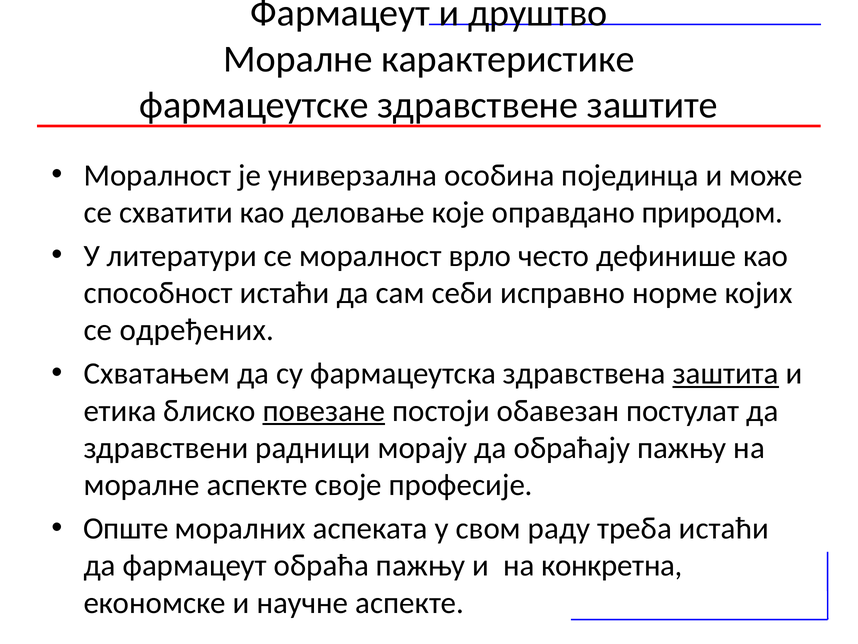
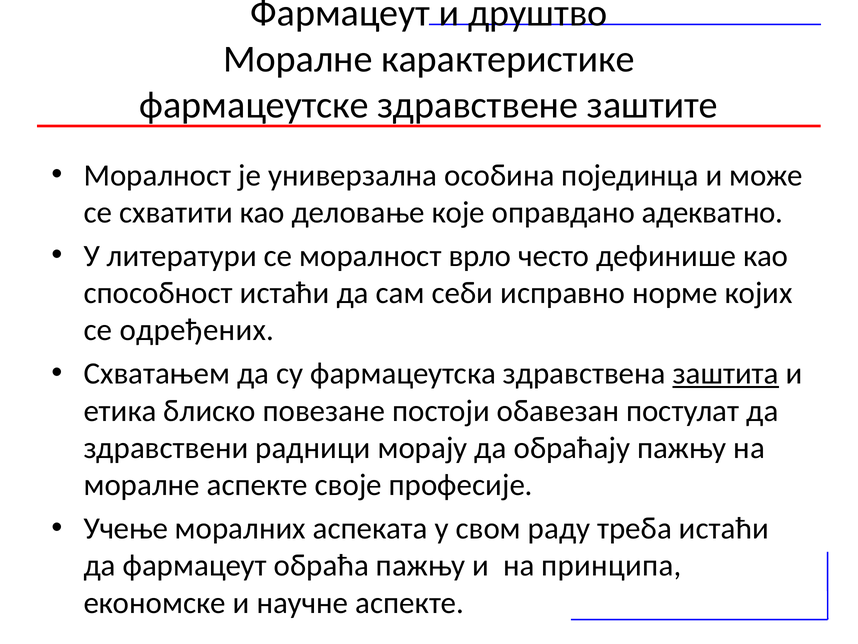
природом: природом -> адекватно (712, 212)
повезане underline: present -> none (324, 411)
Опште: Опште -> Учење (126, 528)
конкретна: конкретна -> принципа (612, 565)
